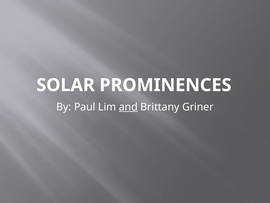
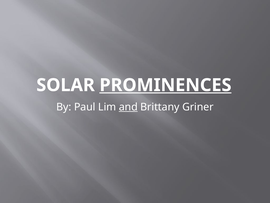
PROMINENCES underline: none -> present (165, 85)
